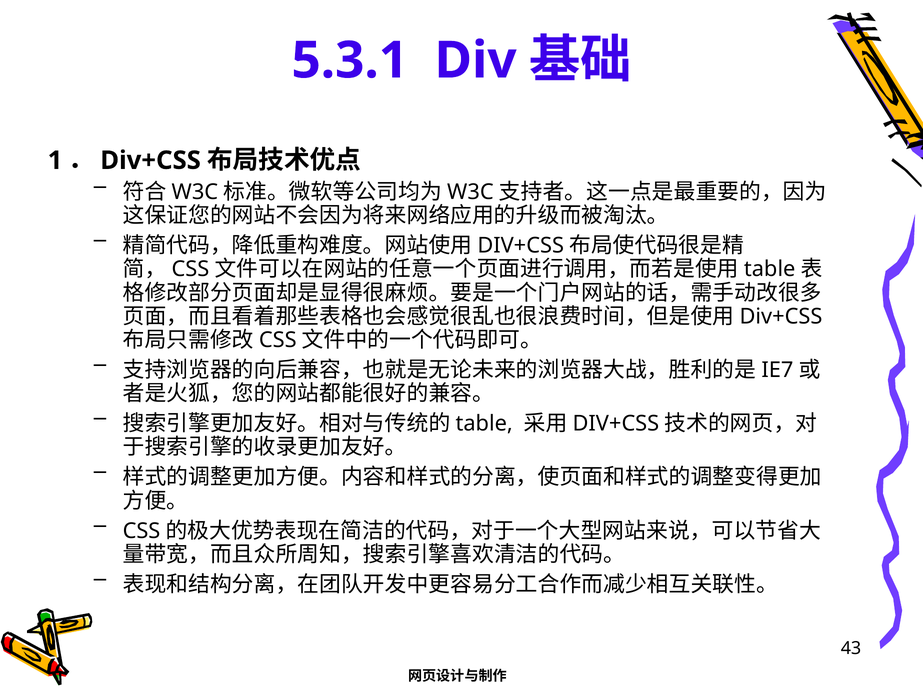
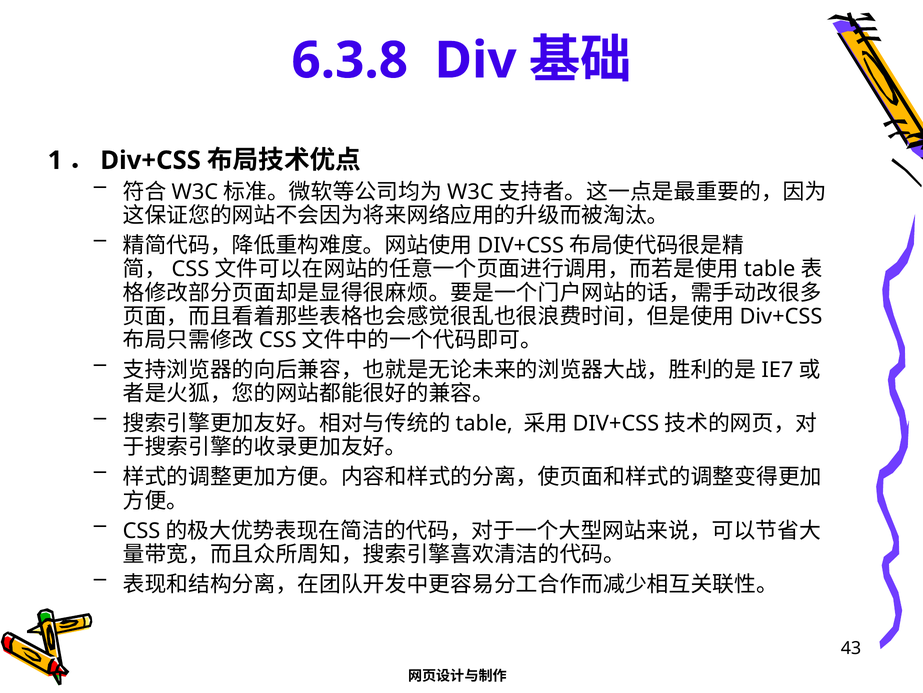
5.3.1: 5.3.1 -> 6.3.8 (350, 60)
